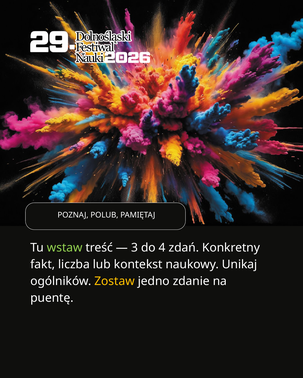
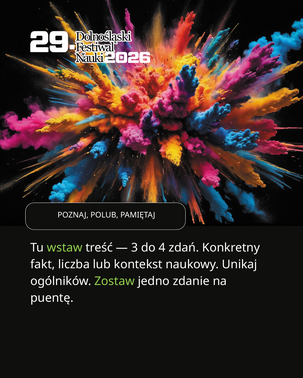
Zostaw colour: yellow -> light green (115, 282)
